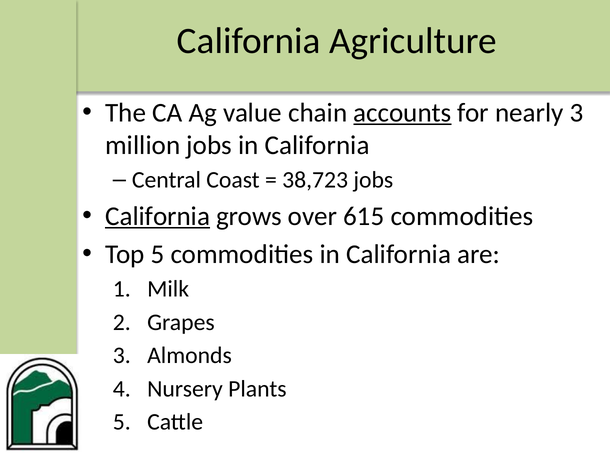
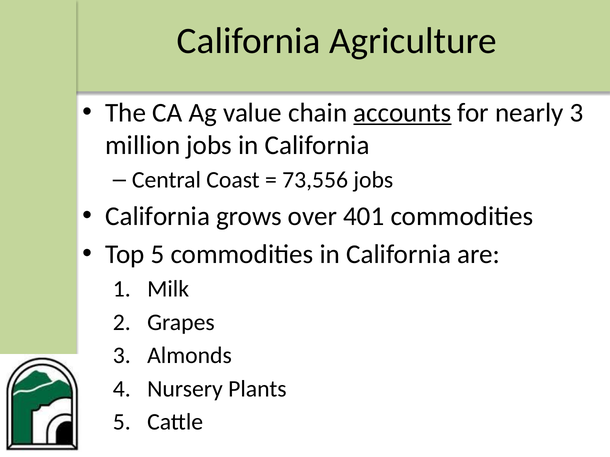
38,723: 38,723 -> 73,556 (315, 180)
California underline: present -> none (158, 216)
615: 615 -> 401 (364, 216)
